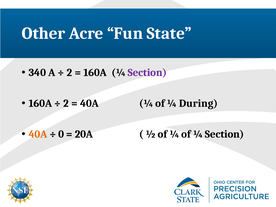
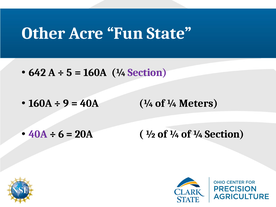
340: 340 -> 642 (37, 72)
2: 2 -> 5 (69, 72)
2: 2 -> 9 (66, 103)
During: During -> Meters (198, 103)
40A colour: orange -> purple (38, 134)
0: 0 -> 6 (61, 134)
